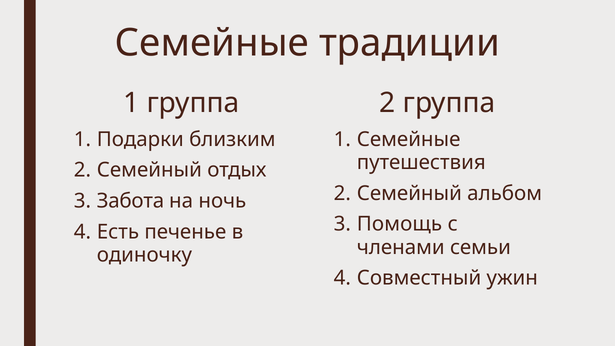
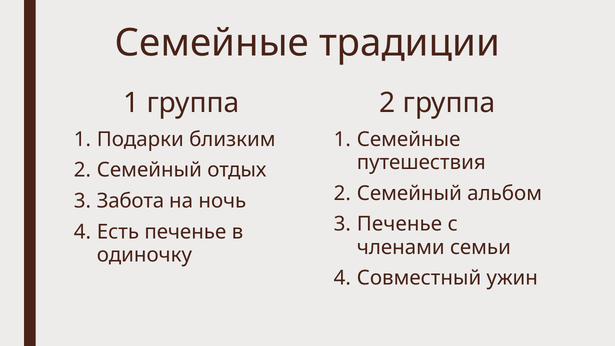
Помощь: Помощь -> Печенье (399, 224)
